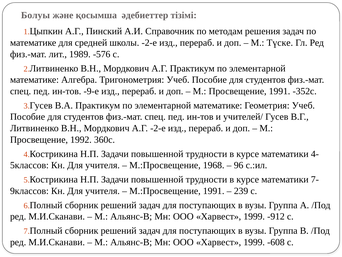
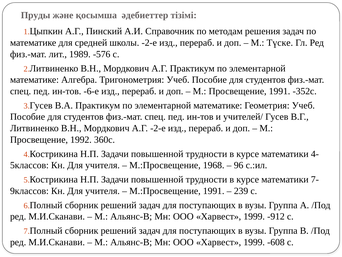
Болуы: Болуы -> Пруды (36, 15)
-9-е: -9-е -> -6-е (91, 91)
